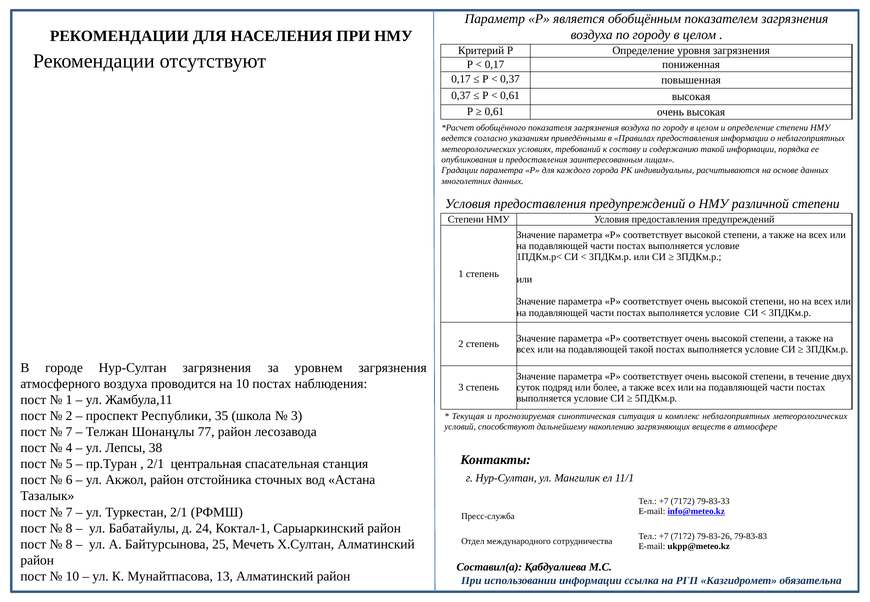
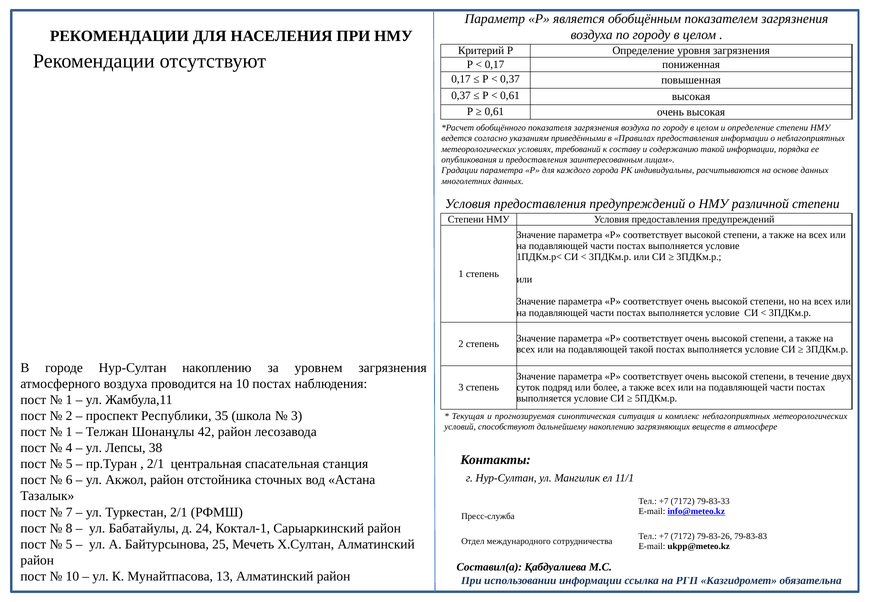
Нур-Султан загрязнения: загрязнения -> накоплению (217, 368)
7: 7 -> 1 (69, 432)
77: 77 -> 42 (206, 432)
8: 8 -> 5 (69, 545)
